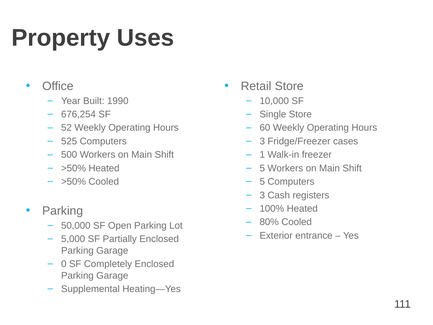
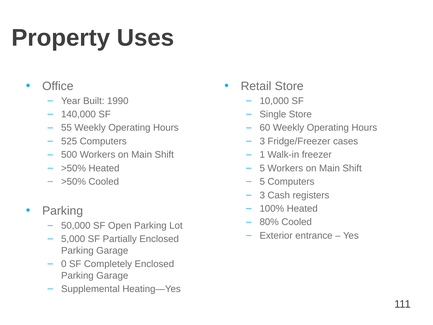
676,254: 676,254 -> 140,000 (78, 114)
52: 52 -> 55 (66, 128)
